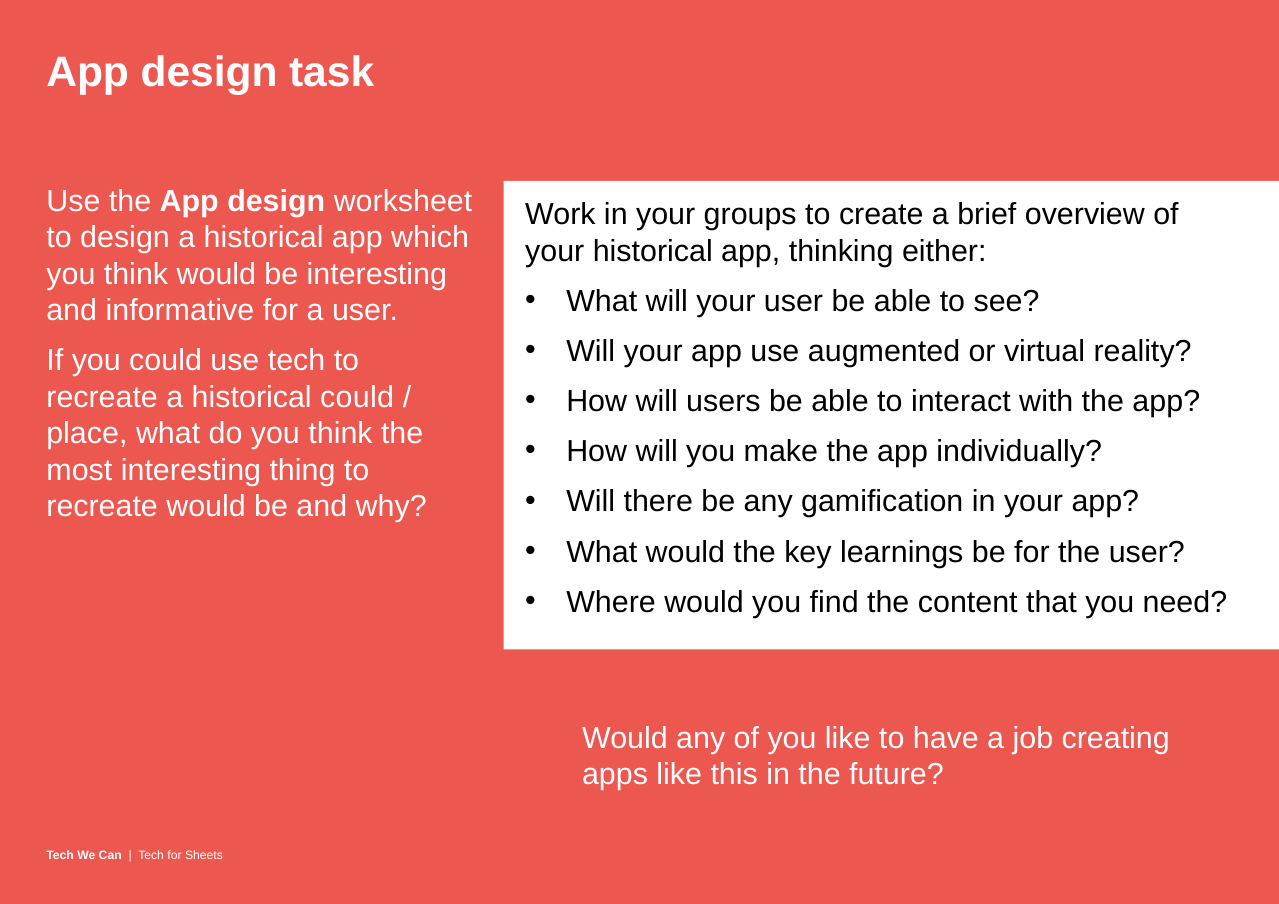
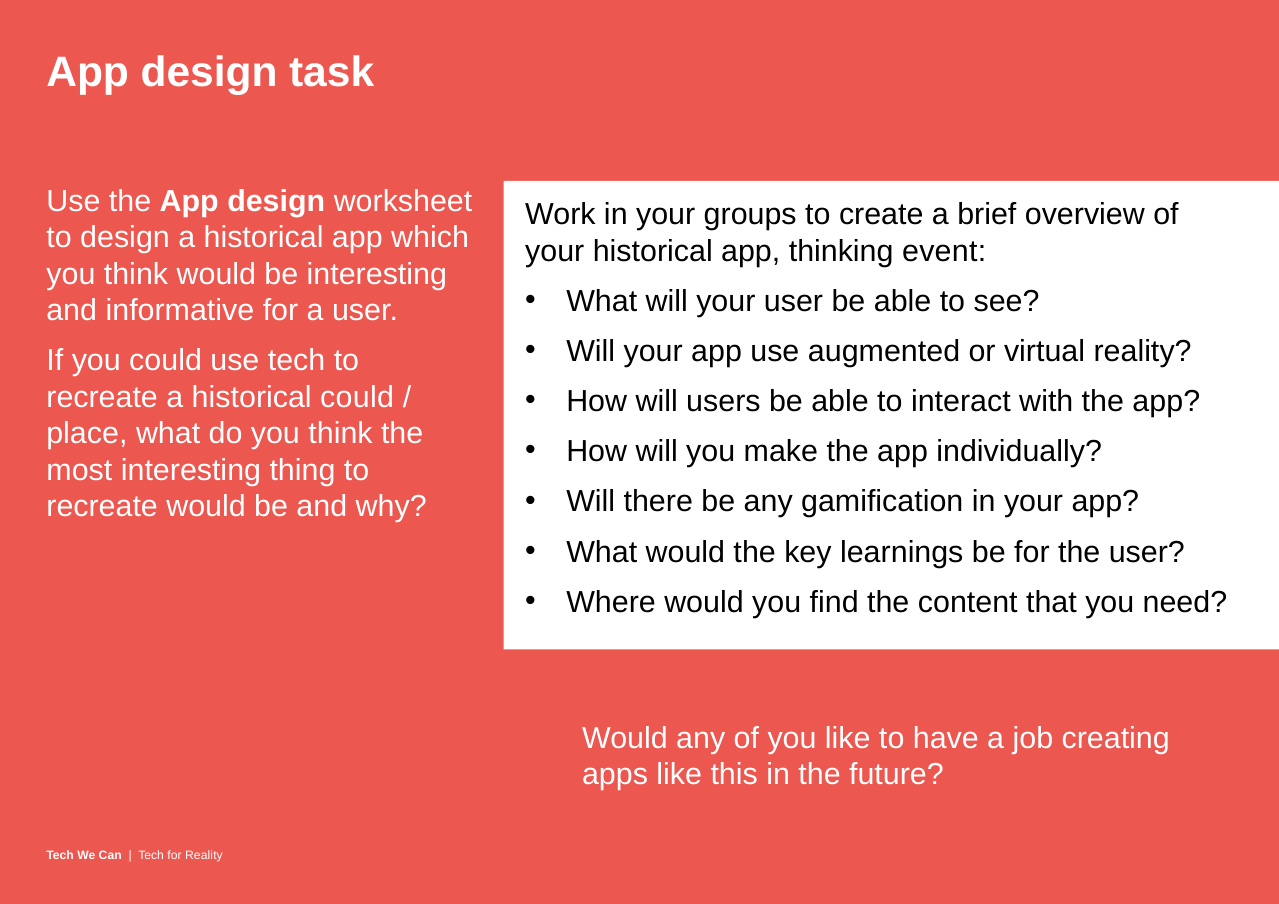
either: either -> event (944, 251)
for Sheets: Sheets -> Reality (204, 856)
